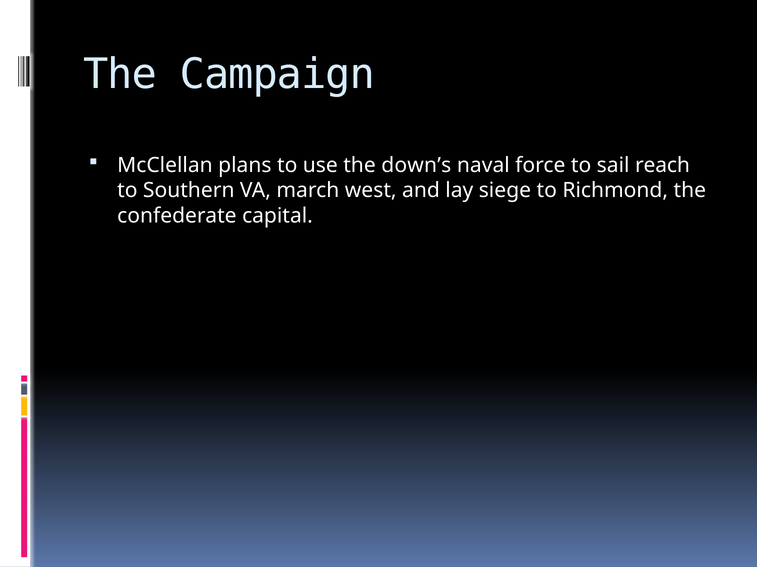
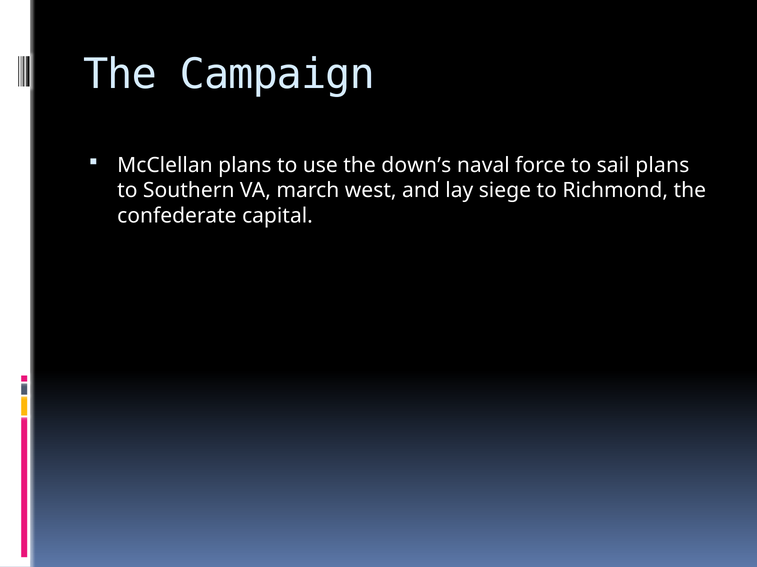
sail reach: reach -> plans (662, 165)
